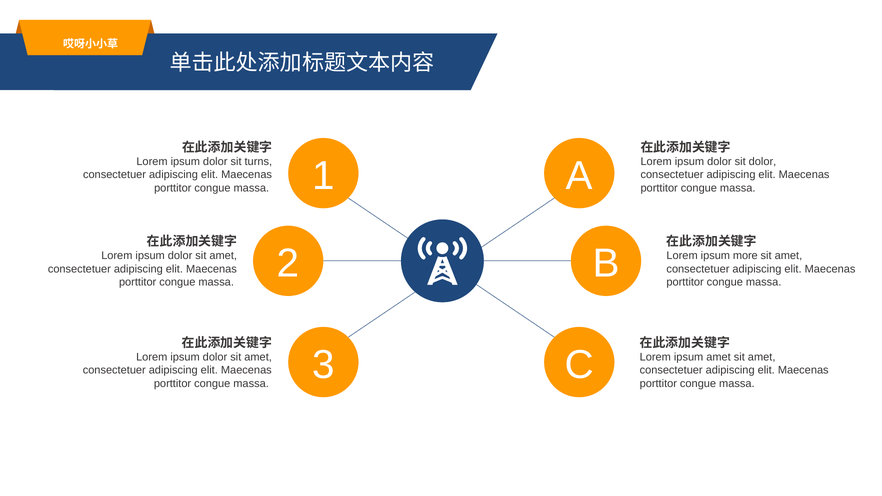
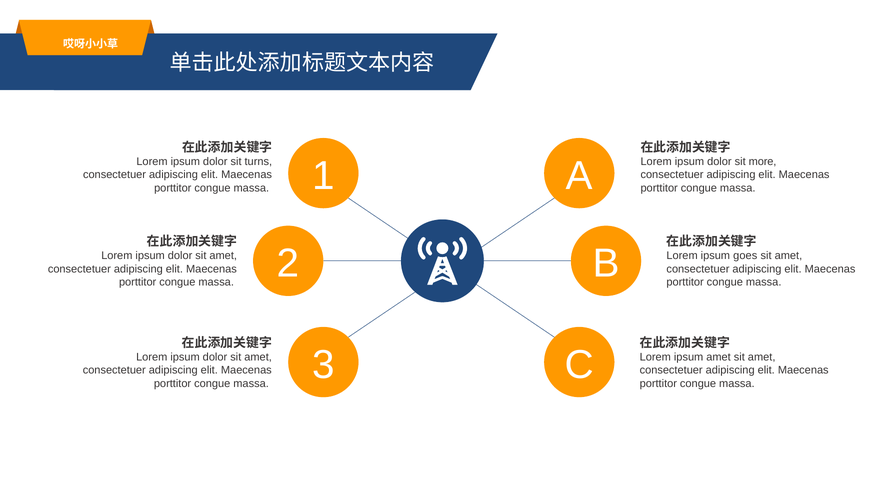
sit dolor: dolor -> more (763, 162)
more: more -> goes (745, 256)
